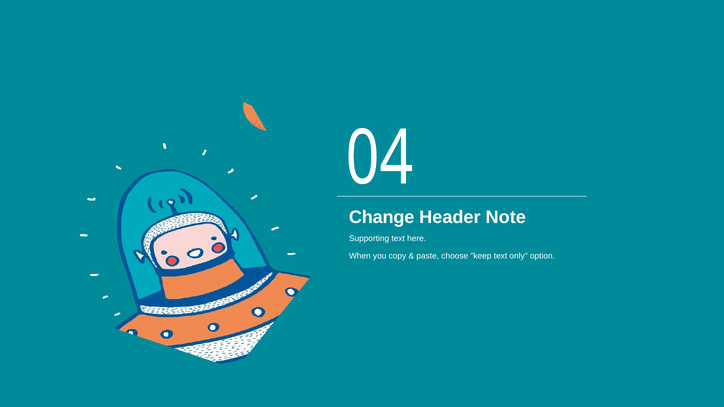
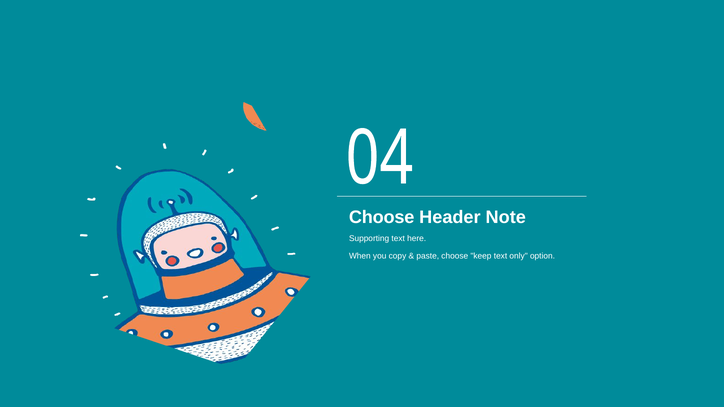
Change: Change -> Choose (382, 218)
